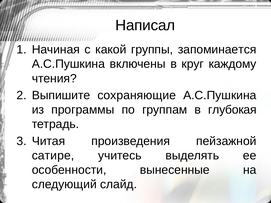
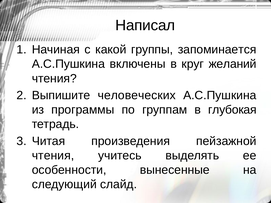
каждому: каждому -> желаний (233, 64)
сохраняющие: сохраняющие -> человеческих (137, 95)
сатире: сатире -> чтения (53, 156)
